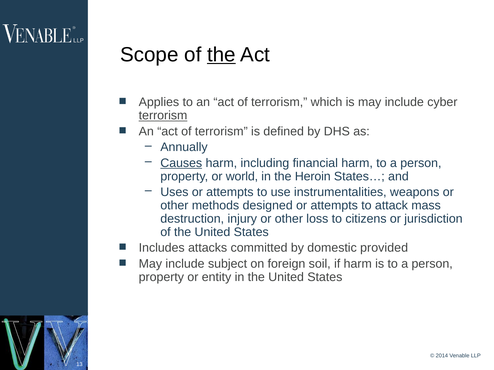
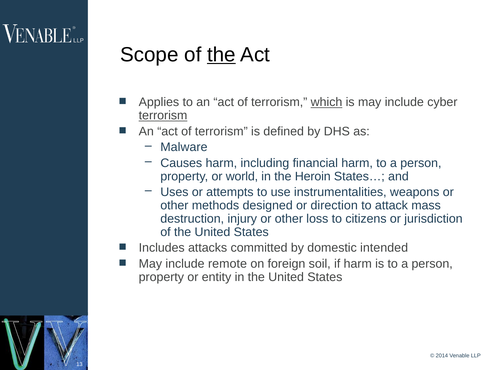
which underline: none -> present (327, 102)
Annually: Annually -> Malware (184, 147)
Causes underline: present -> none (181, 163)
designed or attempts: attempts -> direction (334, 206)
provided: provided -> intended (384, 248)
subject: subject -> remote (227, 264)
